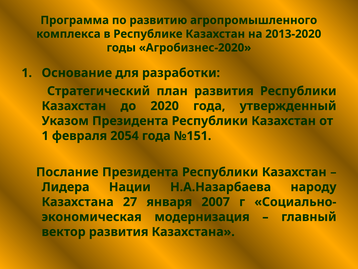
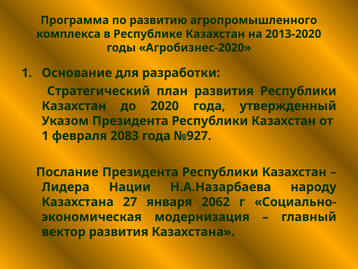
2054: 2054 -> 2083 (125, 136)
№151: №151 -> №927 (193, 136)
2007: 2007 -> 2062 (216, 202)
